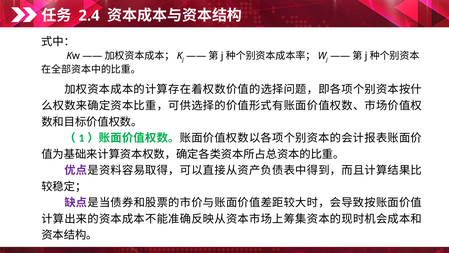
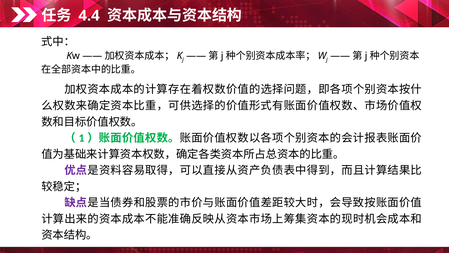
2.4: 2.4 -> 4.4 (89, 16)
